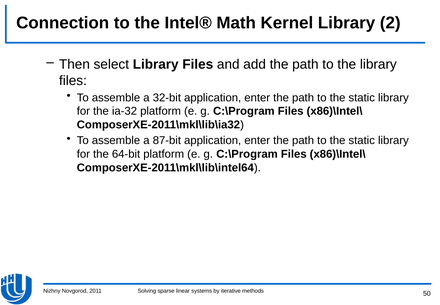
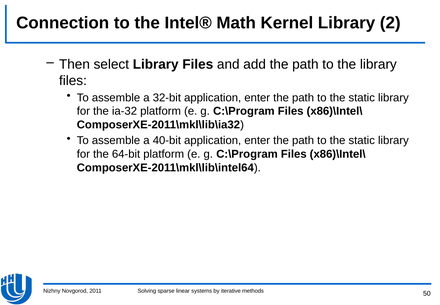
87-bit: 87-bit -> 40-bit (167, 140)
